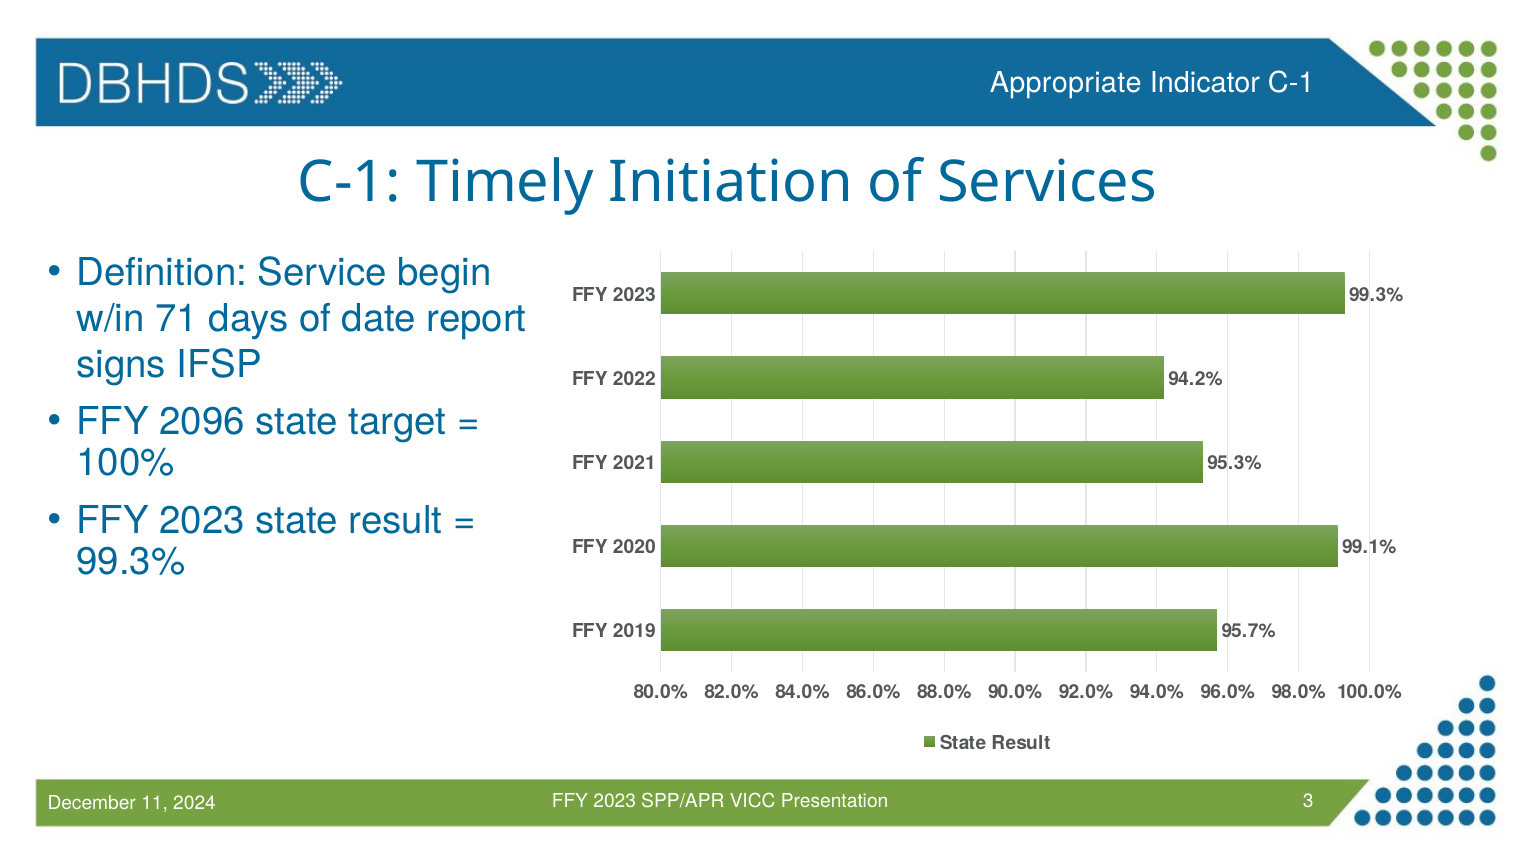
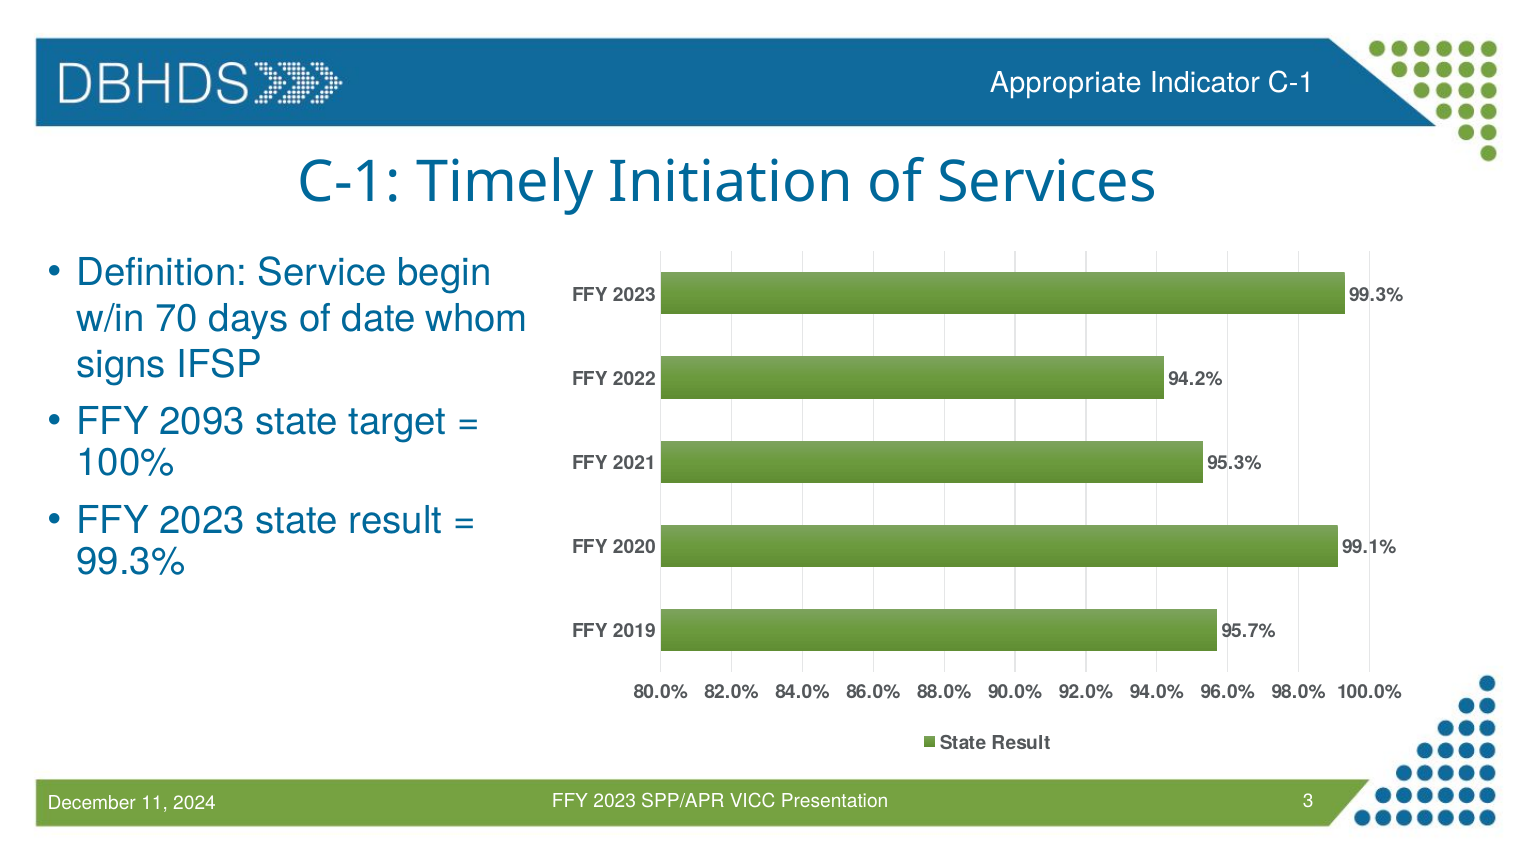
71: 71 -> 70 (177, 318)
report: report -> whom (477, 318)
2096: 2096 -> 2093 (202, 421)
